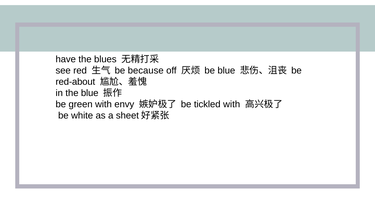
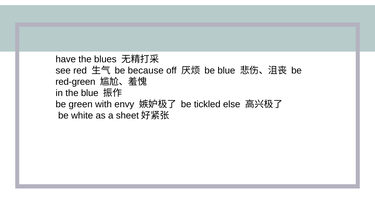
red-about: red-about -> red-green (75, 82)
tickled with: with -> else (232, 104)
